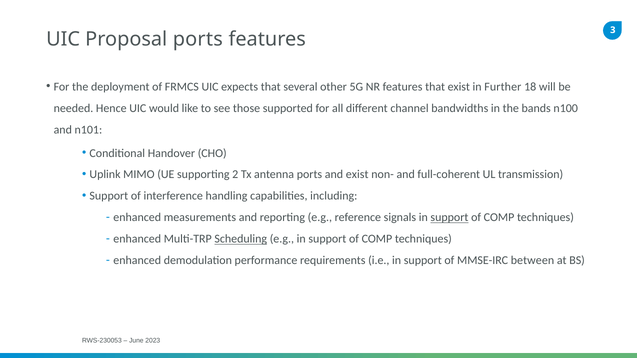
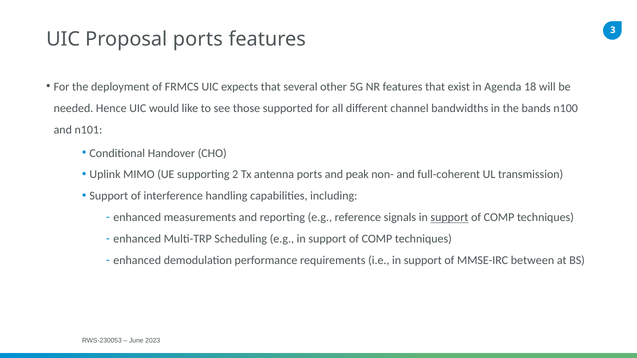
Further: Further -> Agenda (503, 87)
and exist: exist -> peak (357, 175)
Scheduling underline: present -> none (241, 239)
